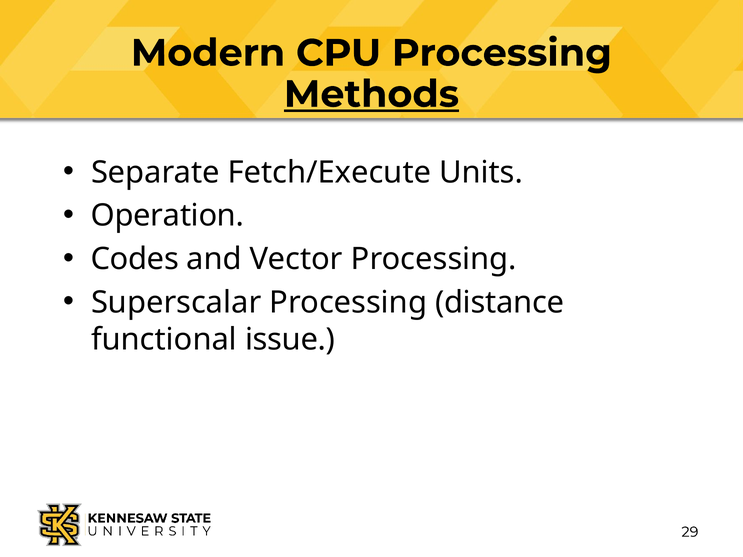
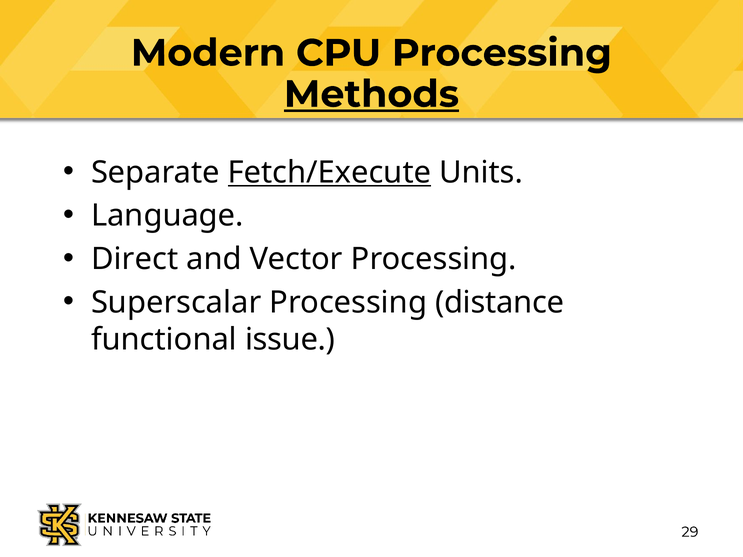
Fetch/Execute underline: none -> present (330, 172)
Operation: Operation -> Language (167, 216)
Codes: Codes -> Direct (135, 259)
